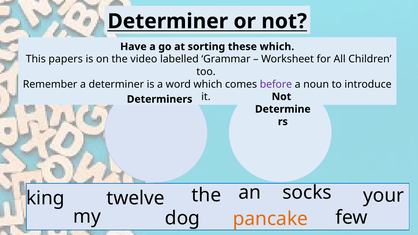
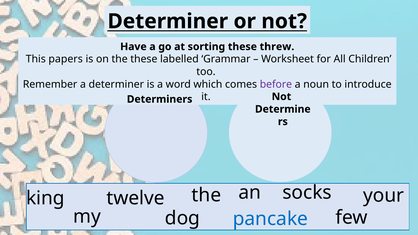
these which: which -> threw (277, 47)
the video: video -> these (144, 59)
pancake colour: orange -> blue (270, 219)
